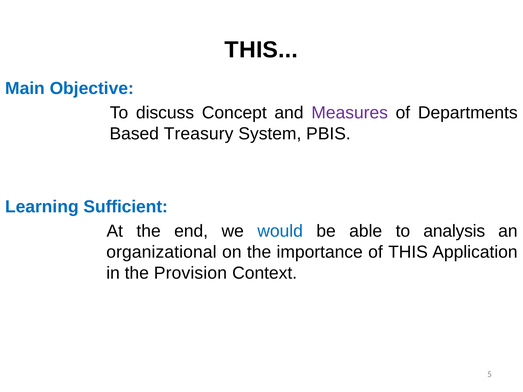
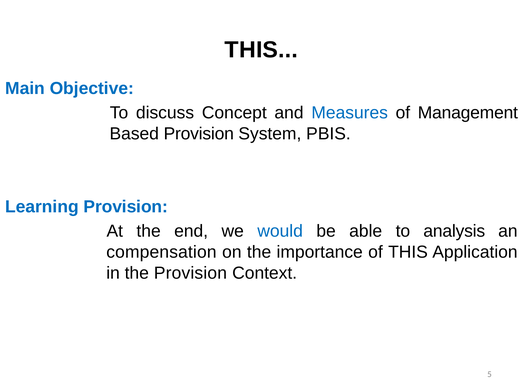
Measures colour: purple -> blue (350, 113)
Departments: Departments -> Management (468, 113)
Based Treasury: Treasury -> Provision (199, 134)
Learning Sufficient: Sufficient -> Provision (126, 207)
organizational: organizational -> compensation (161, 252)
